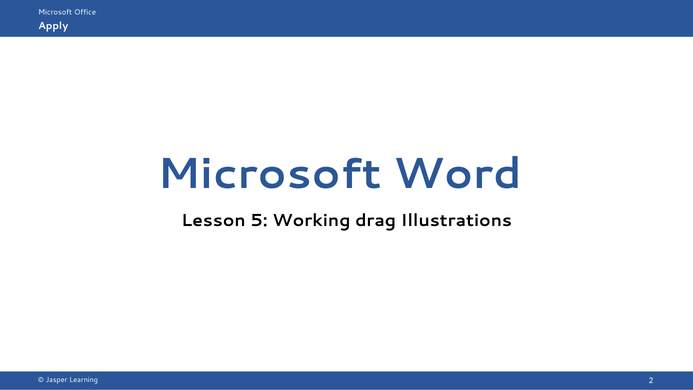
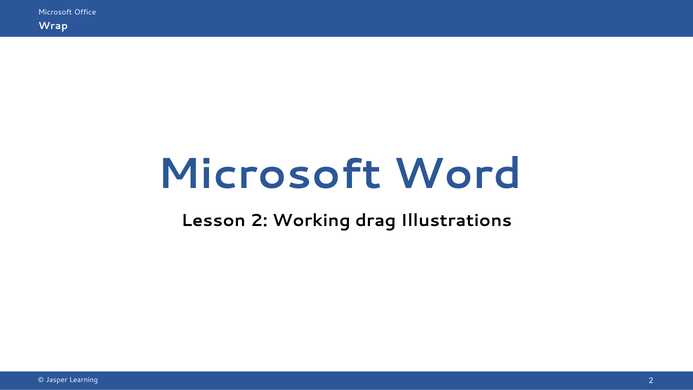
Apply: Apply -> Wrap (53, 26)
Lesson 5: 5 -> 2 (259, 221)
